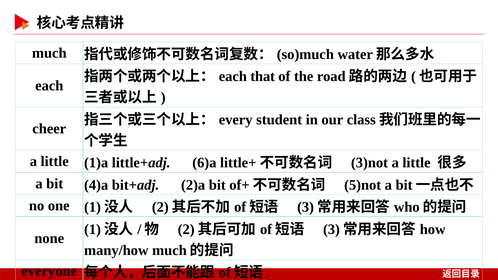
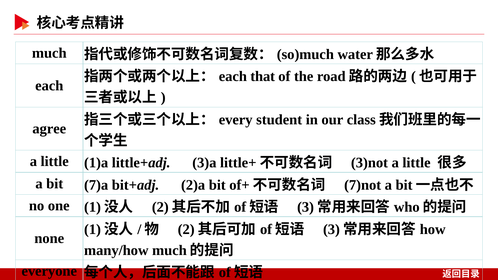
cheer: cheer -> agree (49, 129)
6)a: 6)a -> 3)a (204, 163)
4)a: 4)a -> 7)a (96, 185)
5)not: 5)not -> 7)not (363, 185)
